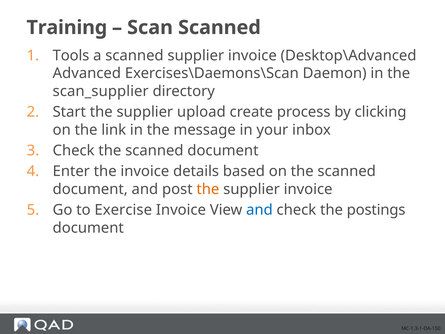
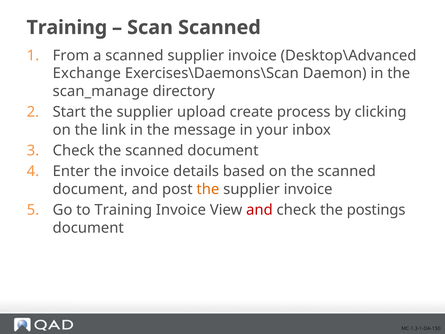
Tools: Tools -> From (71, 56)
Advanced: Advanced -> Exchange (87, 73)
scan_supplier: scan_supplier -> scan_manage (101, 91)
to Exercise: Exercise -> Training (123, 210)
and colour: blue -> red (259, 210)
